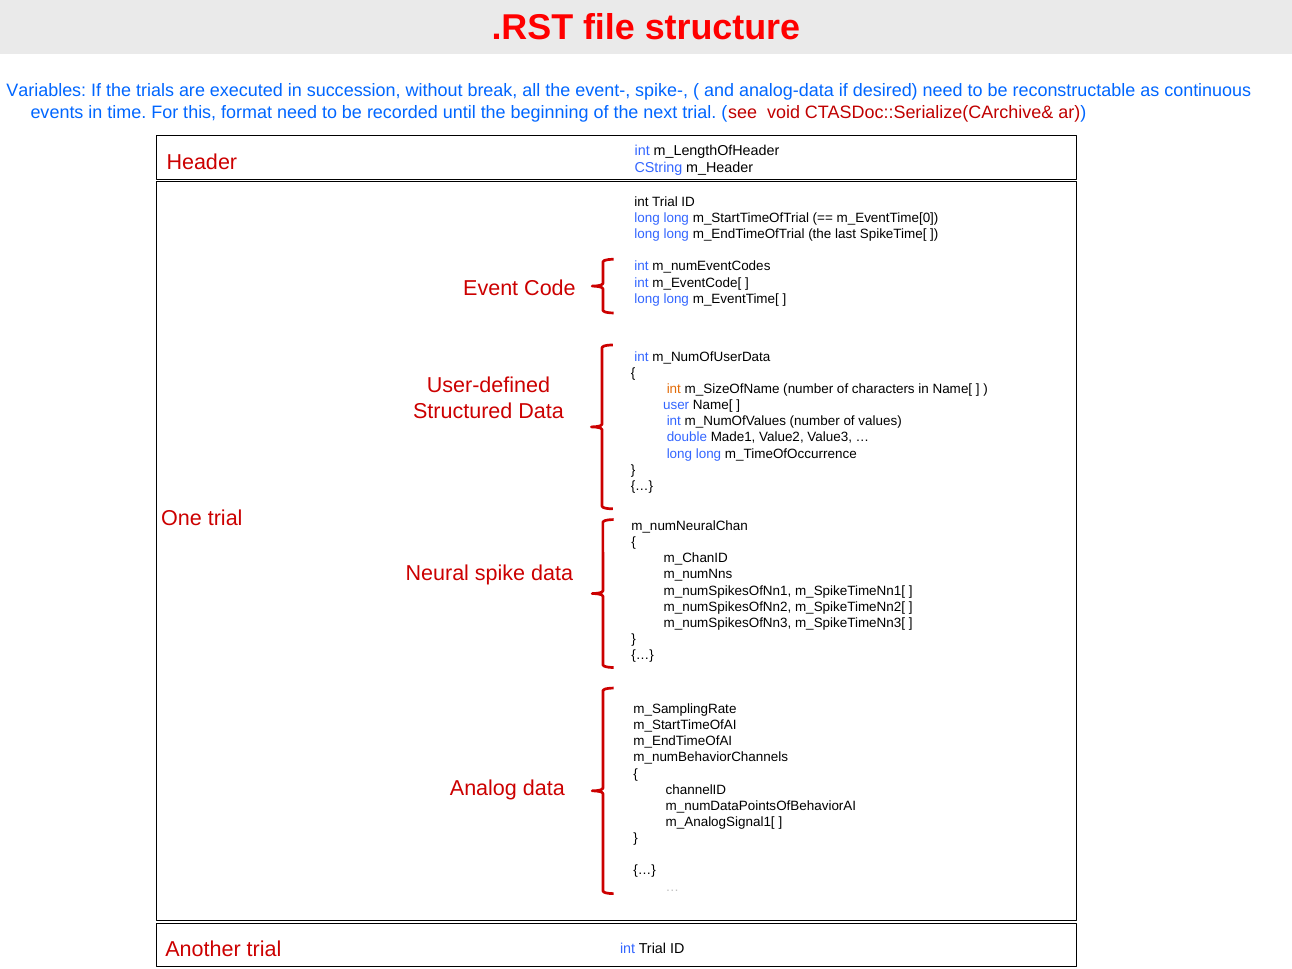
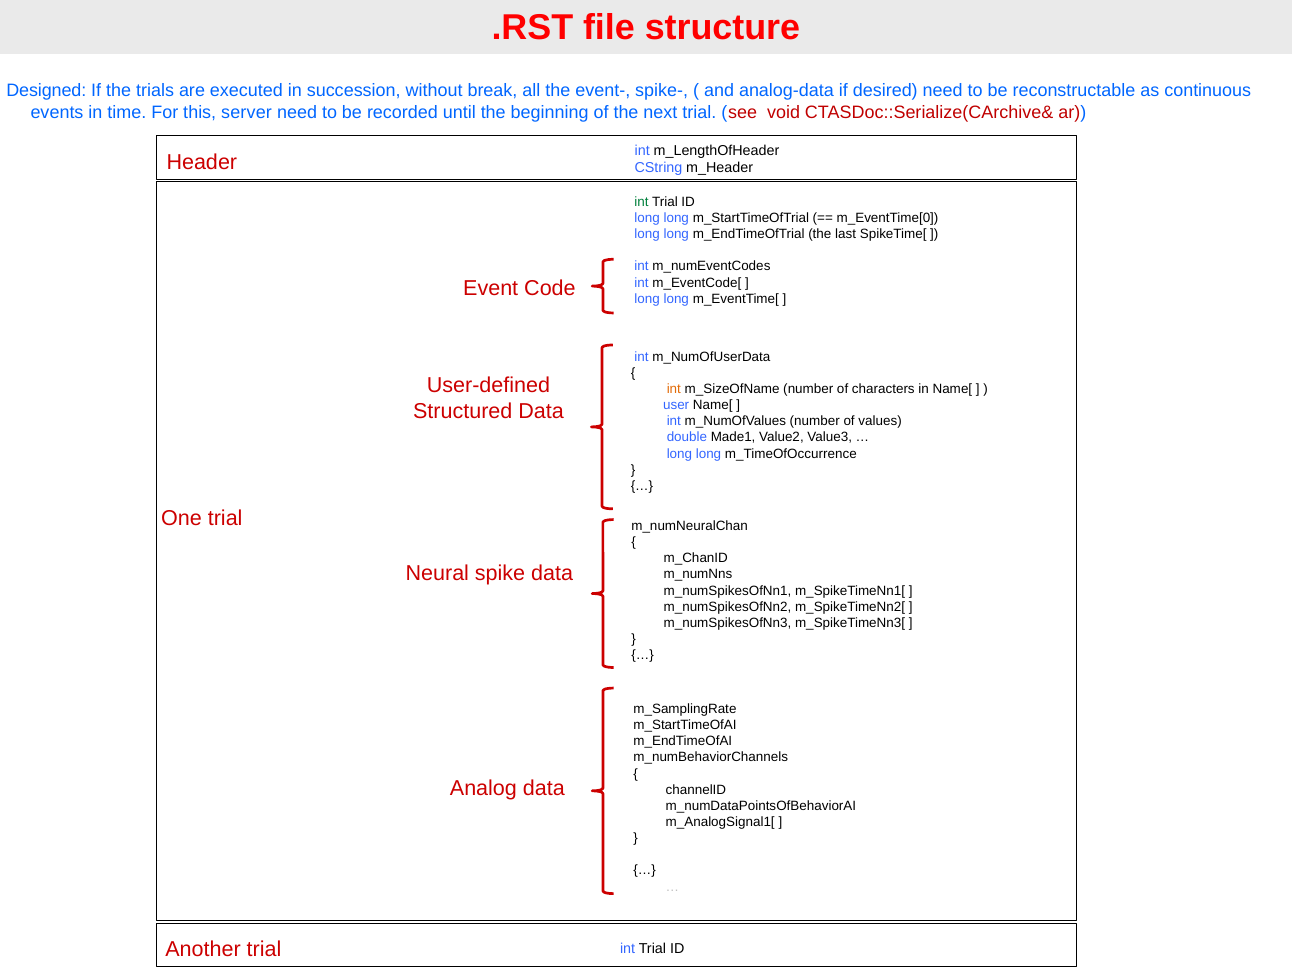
Variables: Variables -> Designed (46, 91)
format: format -> server (247, 112)
int colour: black -> green (642, 202)
